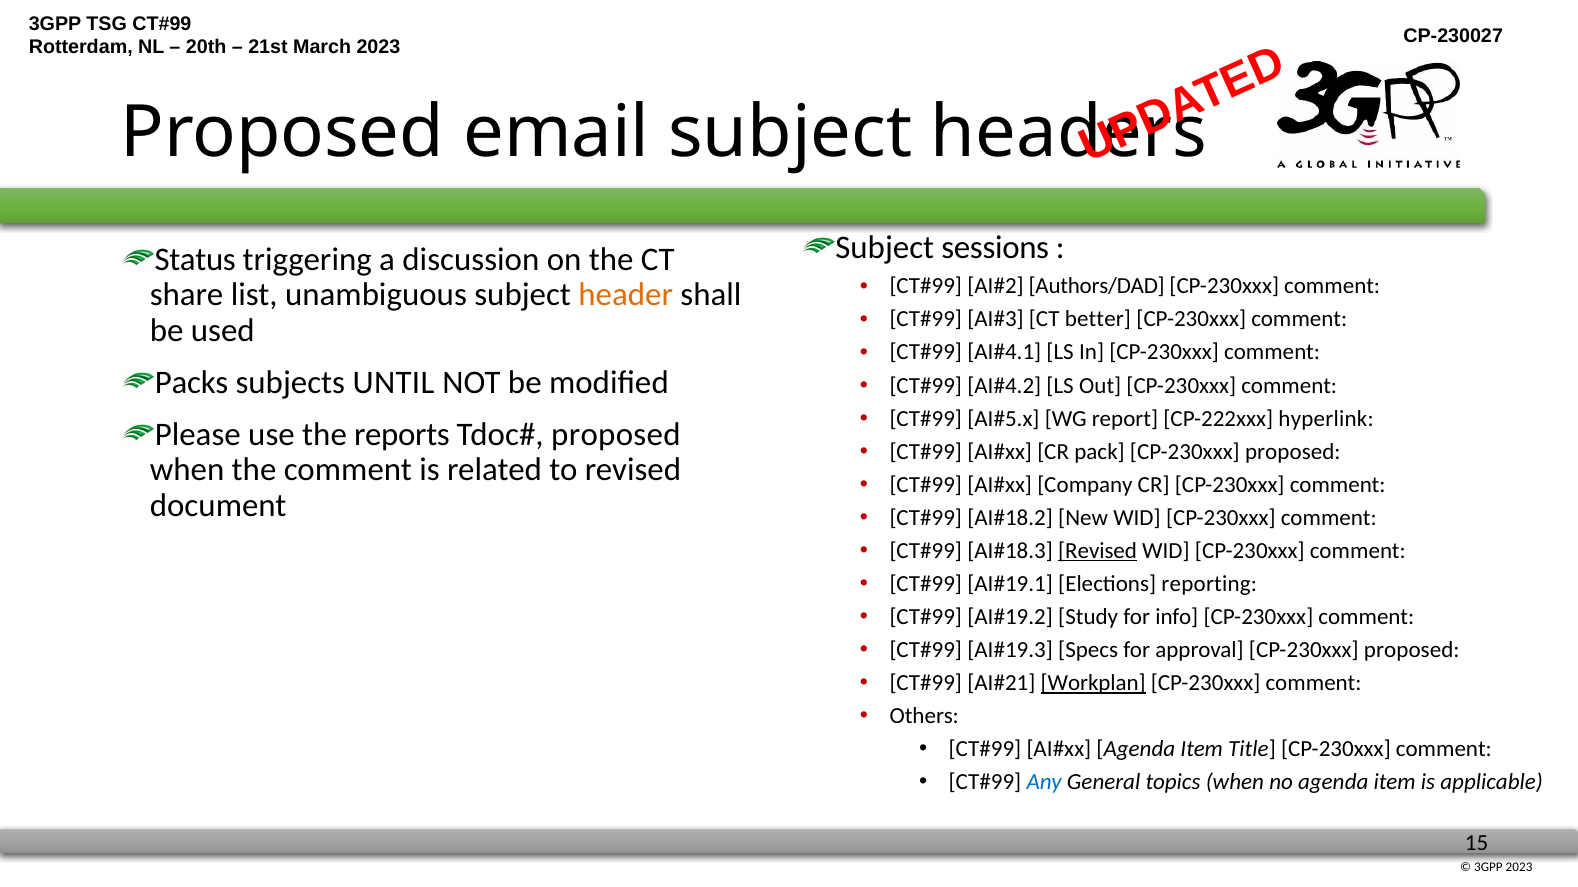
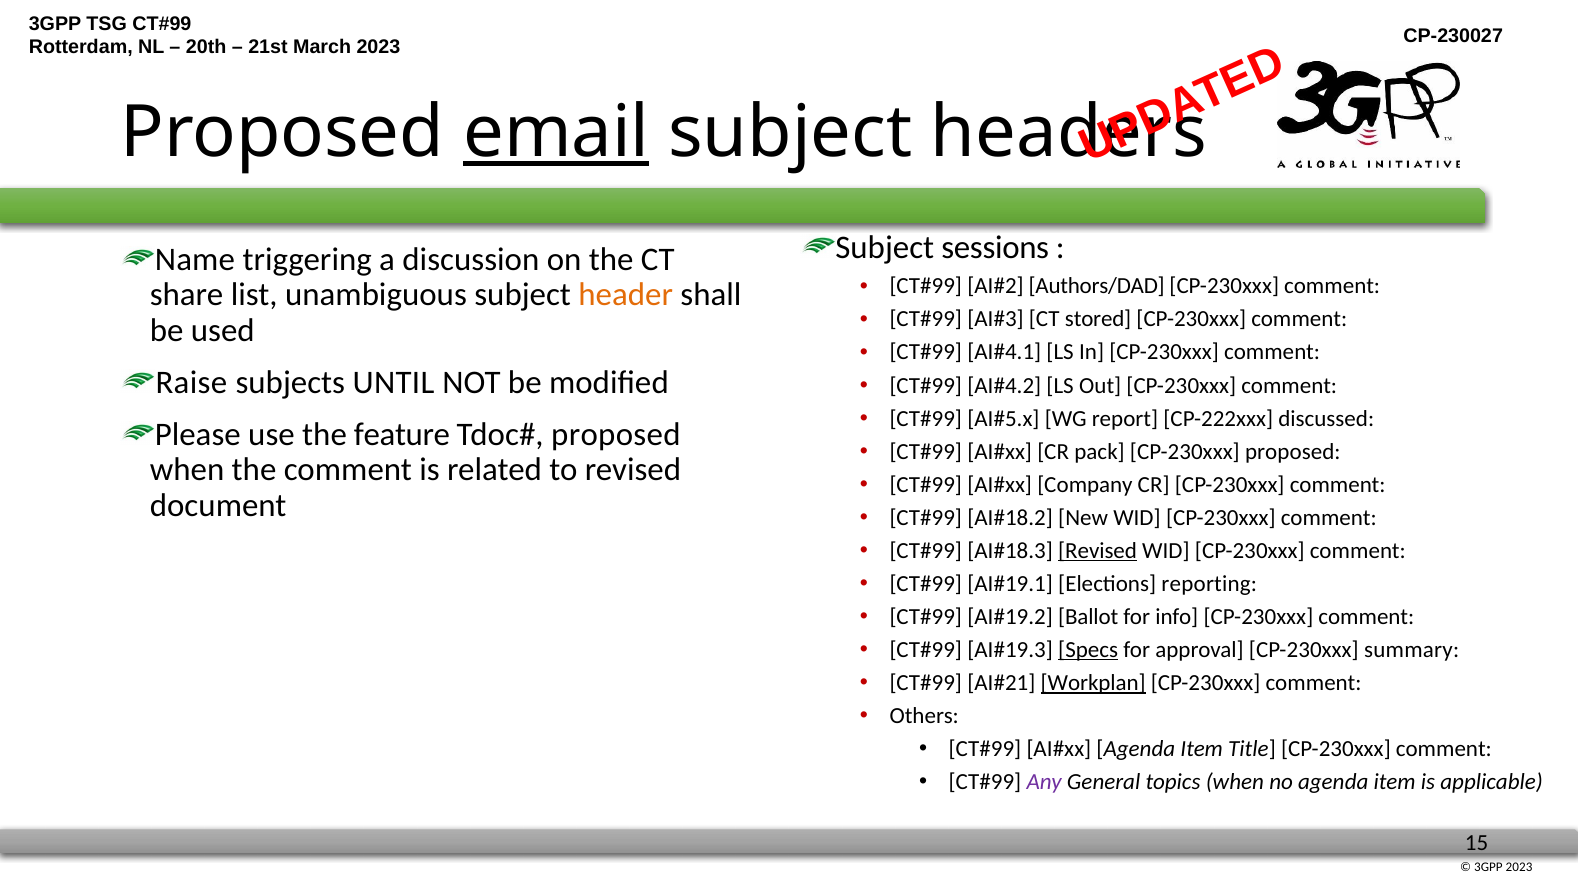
email underline: none -> present (556, 133)
Status: Status -> Name (195, 260)
better: better -> stored (1098, 320)
Packs: Packs -> Raise (191, 383)
hyperlink: hyperlink -> discussed (1326, 419)
reports: reports -> feature (402, 435)
Study: Study -> Ballot (1088, 617)
Specs underline: none -> present (1088, 650)
approval CP-230xxx proposed: proposed -> summary (1412, 650)
Any colour: blue -> purple (1044, 783)
